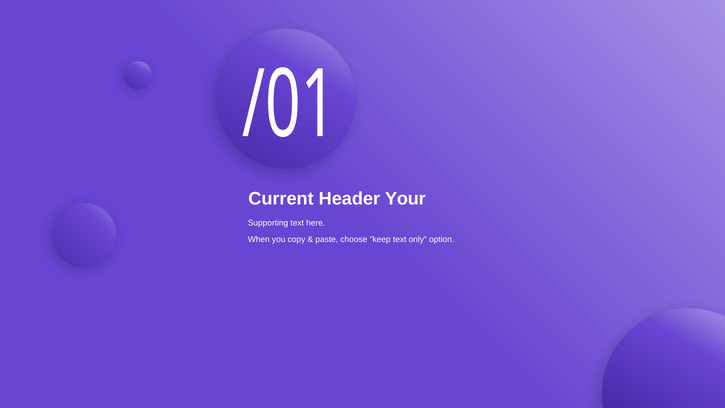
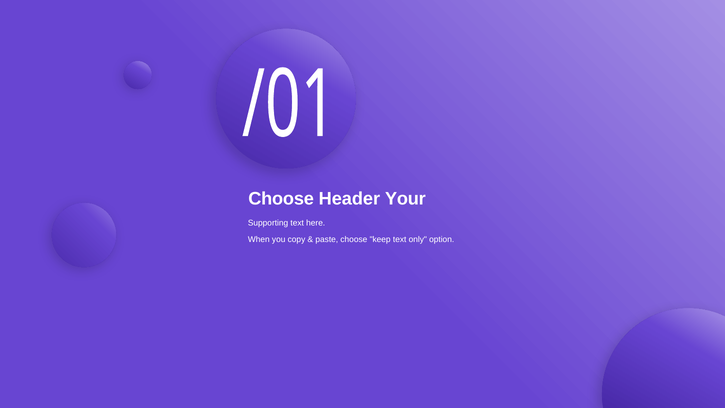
Current: Current -> Choose (281, 199)
